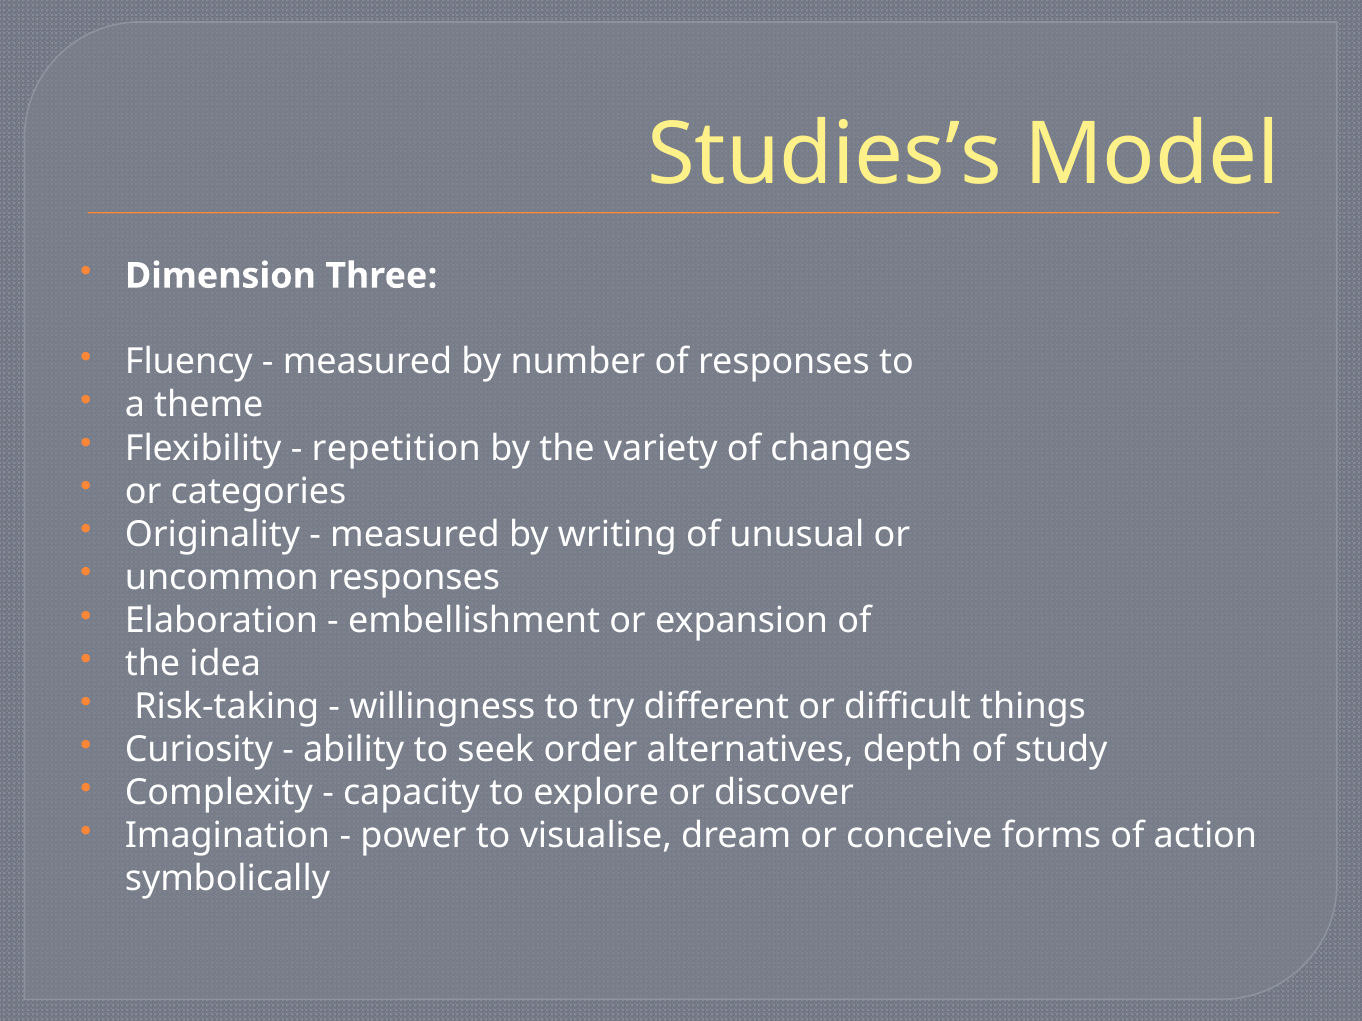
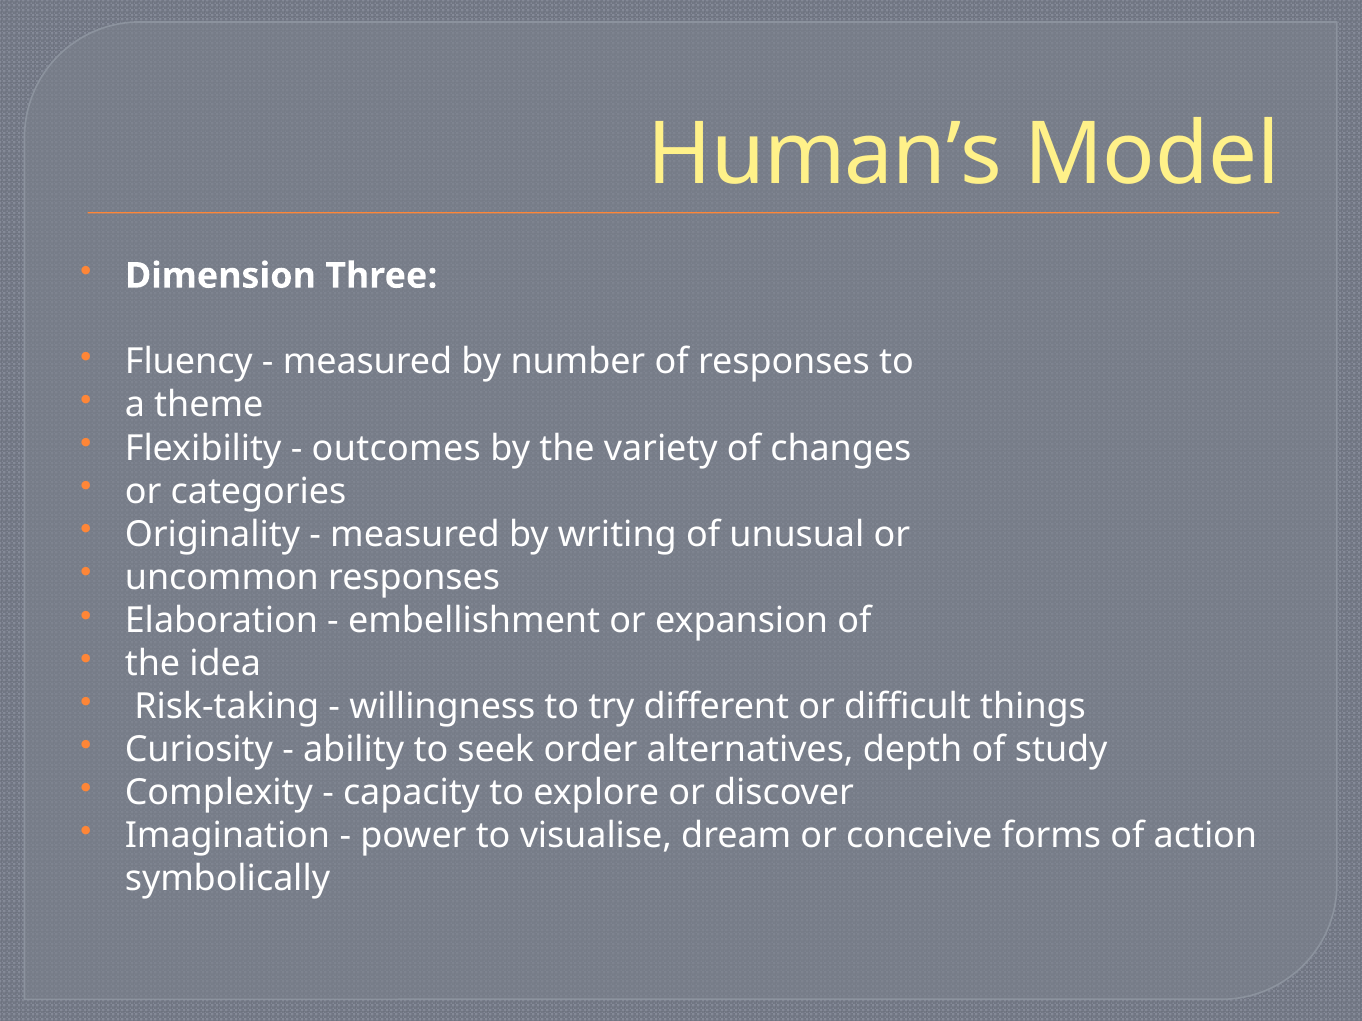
Studies’s: Studies’s -> Human’s (825, 155)
repetition: repetition -> outcomes (396, 448)
